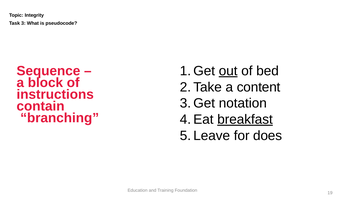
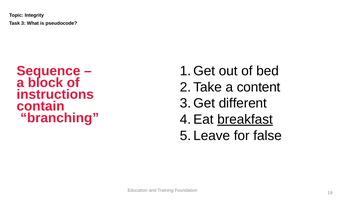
out underline: present -> none (228, 71)
notation: notation -> different (243, 104)
does: does -> false (268, 136)
